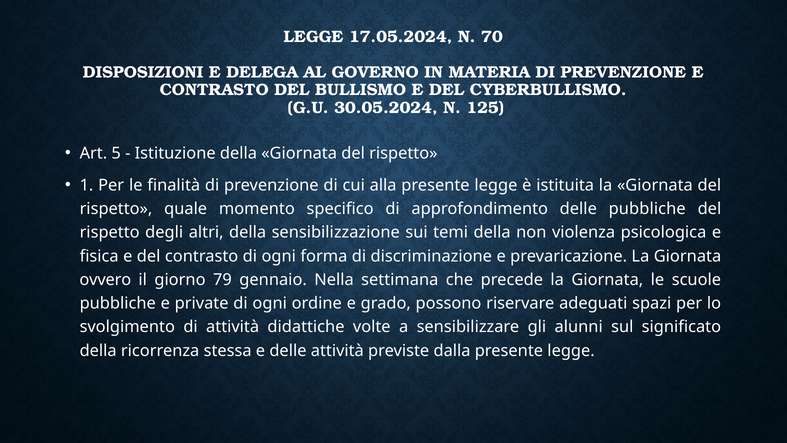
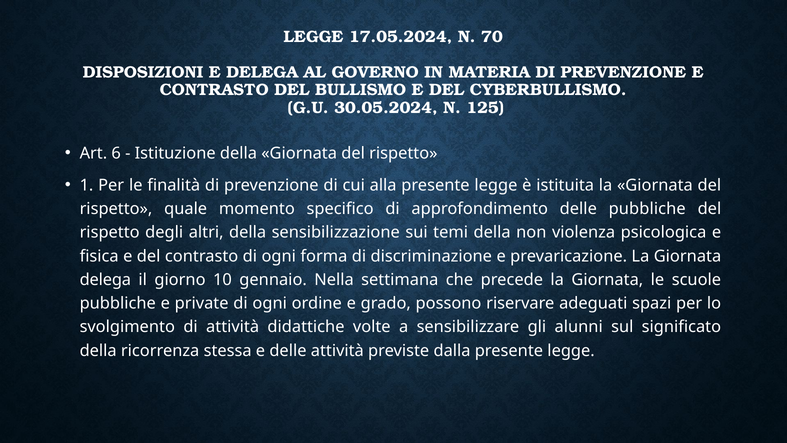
5: 5 -> 6 (116, 153)
ovvero: ovvero -> delega (105, 280)
79: 79 -> 10 (222, 280)
